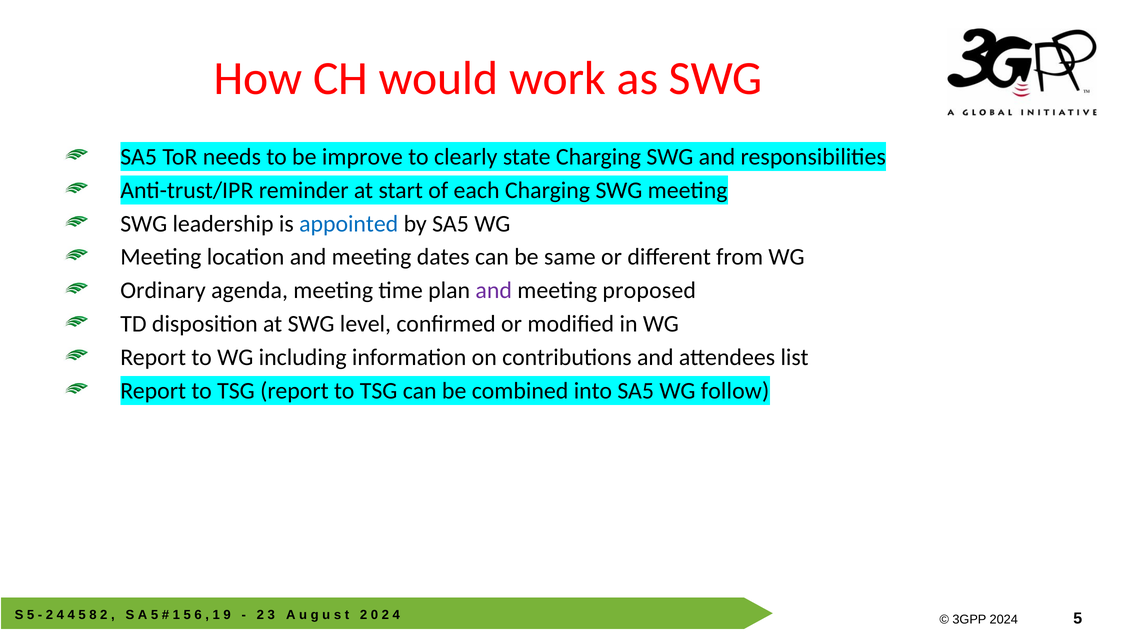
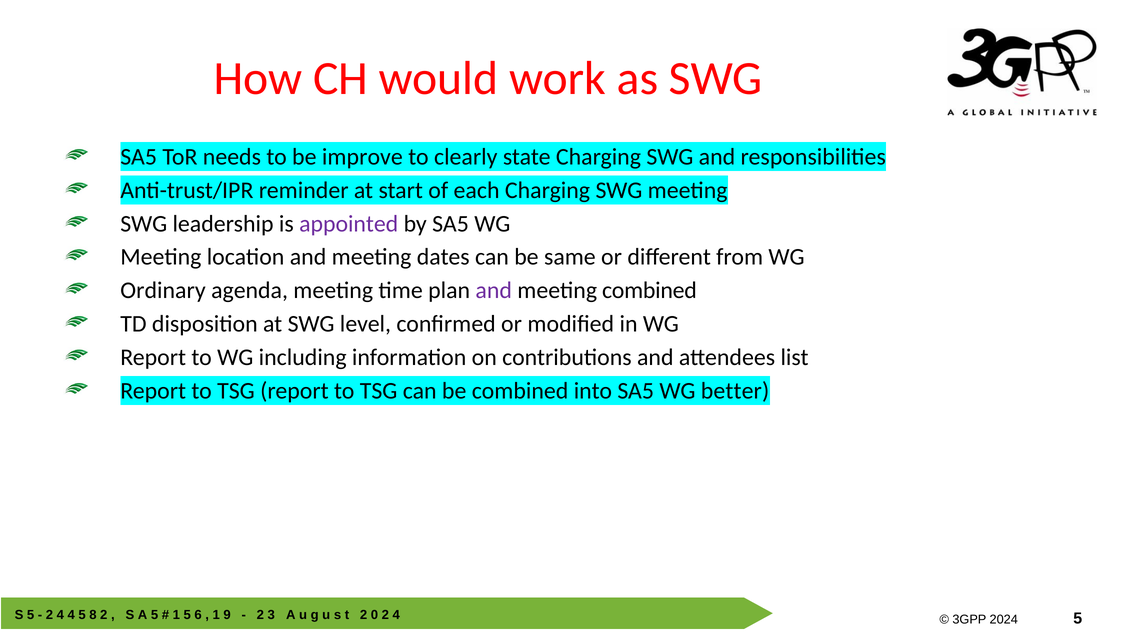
appointed colour: blue -> purple (349, 223)
meeting proposed: proposed -> combined (649, 290)
follow: follow -> better (735, 390)
